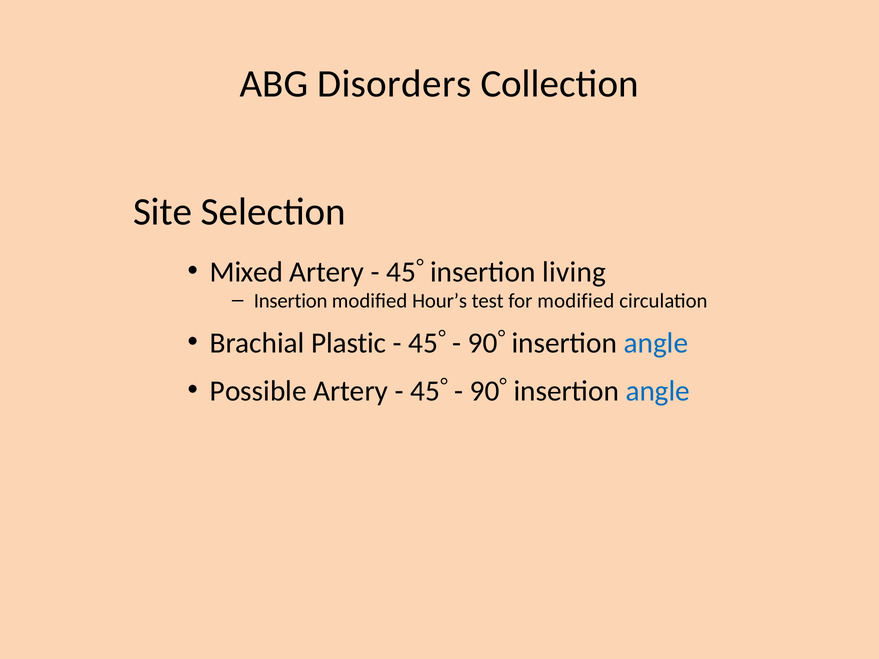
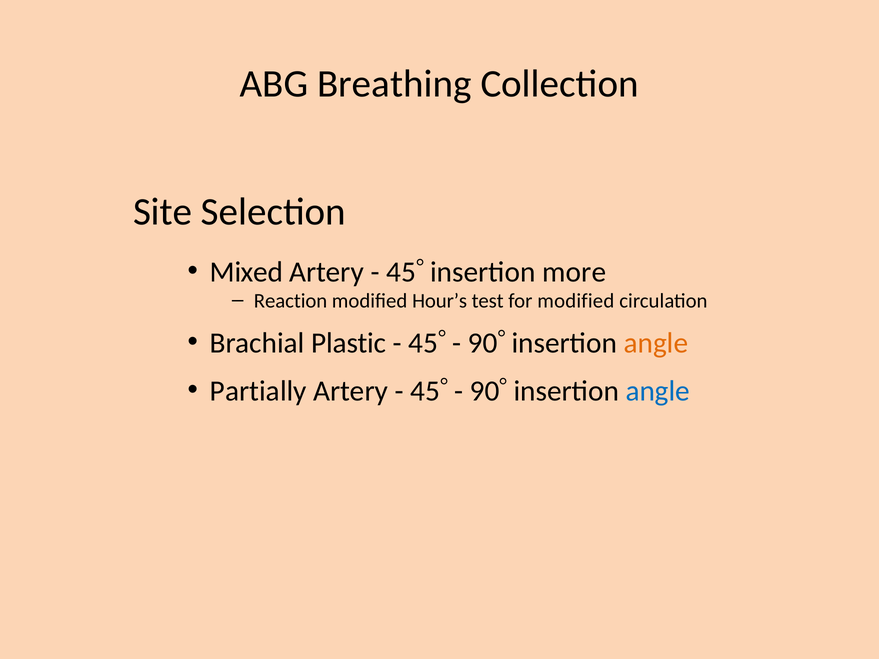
Disorders: Disorders -> Breathing (394, 84)
living: living -> more (574, 272)
Insertion: Insertion -> Reaction (291, 301)
angle colour: blue -> orange (656, 343)
Possible: Possible -> Partially (258, 391)
